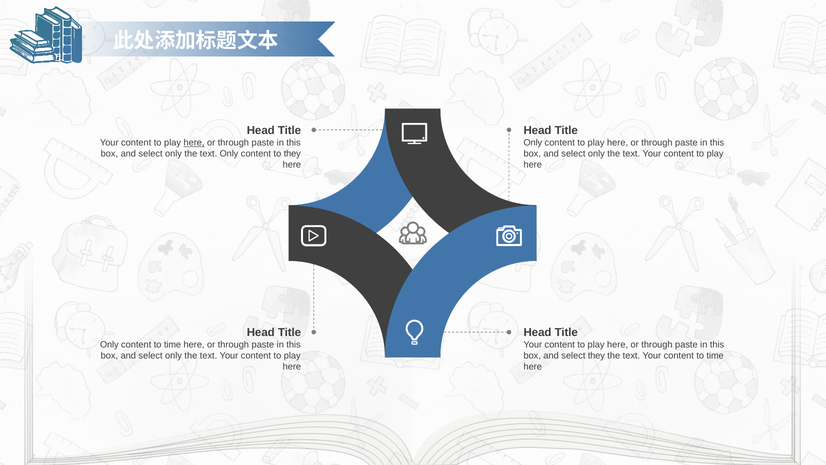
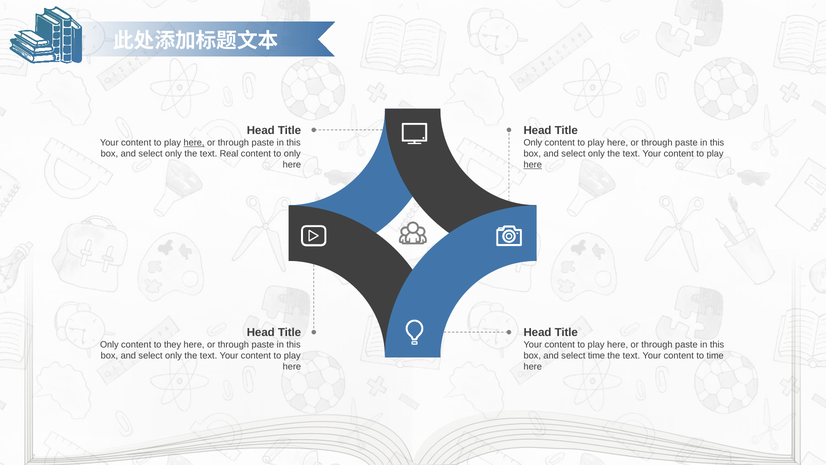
text Only: Only -> Real (229, 154)
to they: they -> only (292, 154)
here underline: none -> present (533, 165)
time: time -> they (173, 344)
select they: they -> time (596, 355)
